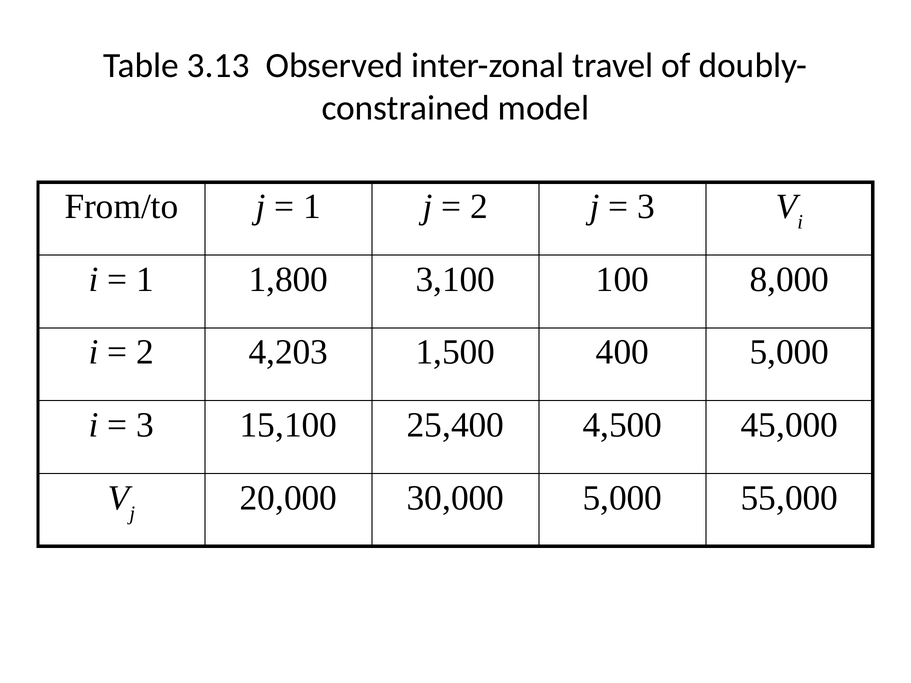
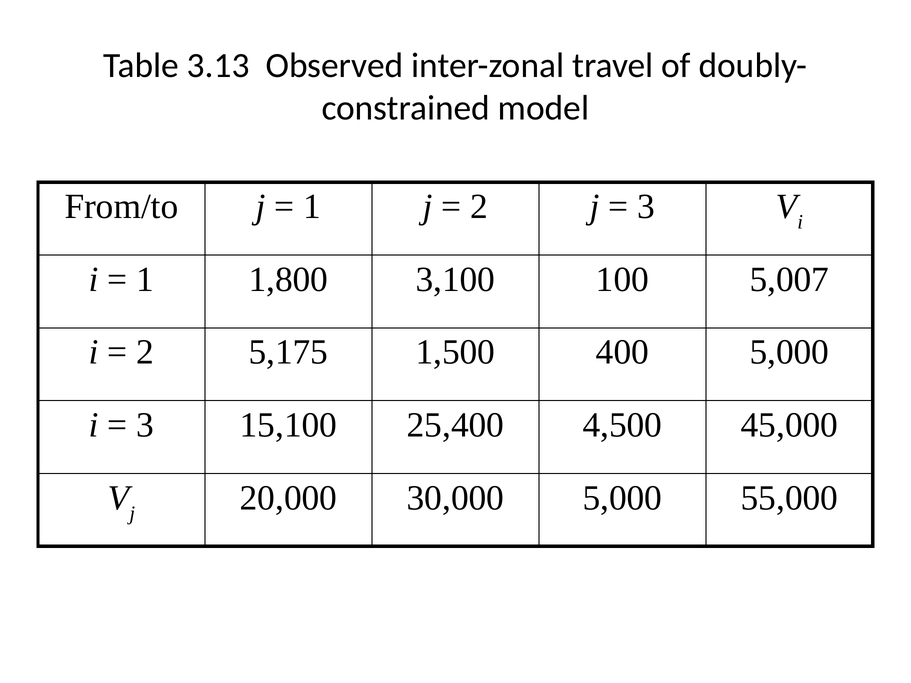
8,000: 8,000 -> 5,007 (789, 280)
4,203: 4,203 -> 5,175 (288, 352)
